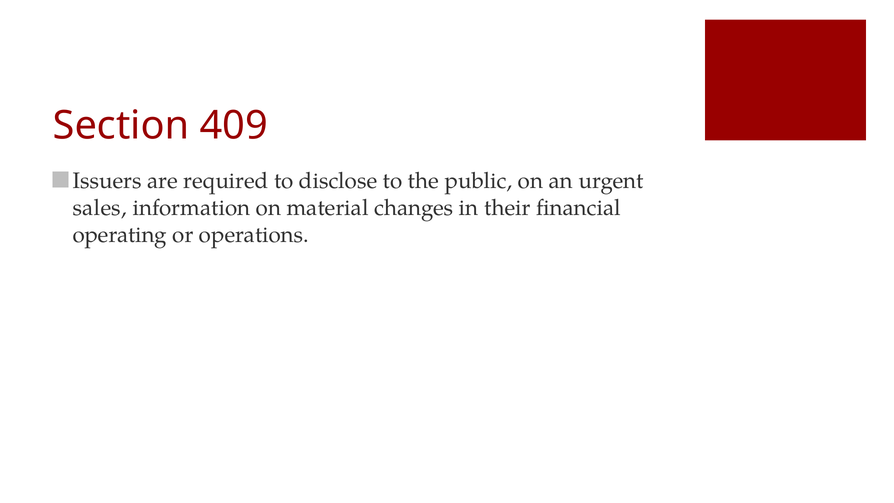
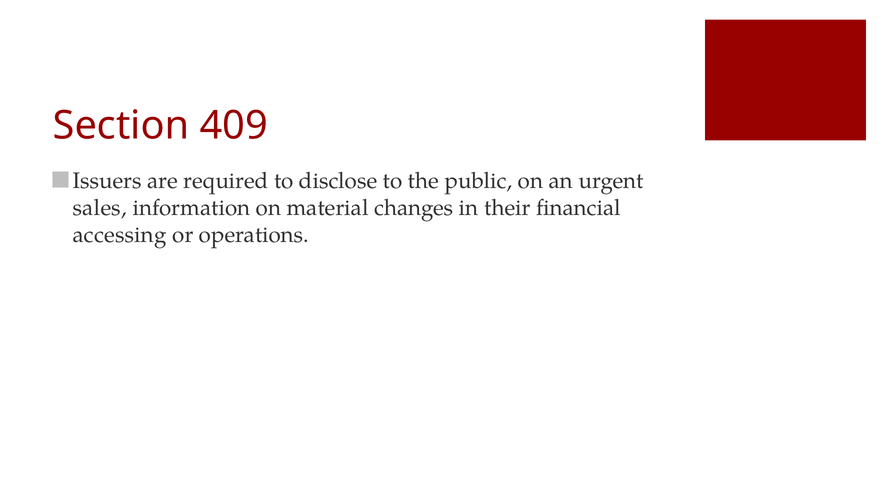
operating: operating -> accessing (120, 235)
